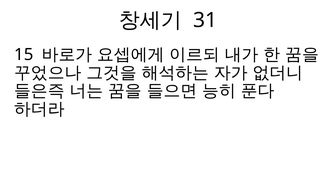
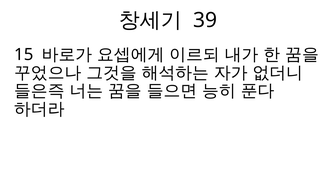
31: 31 -> 39 (205, 20)
